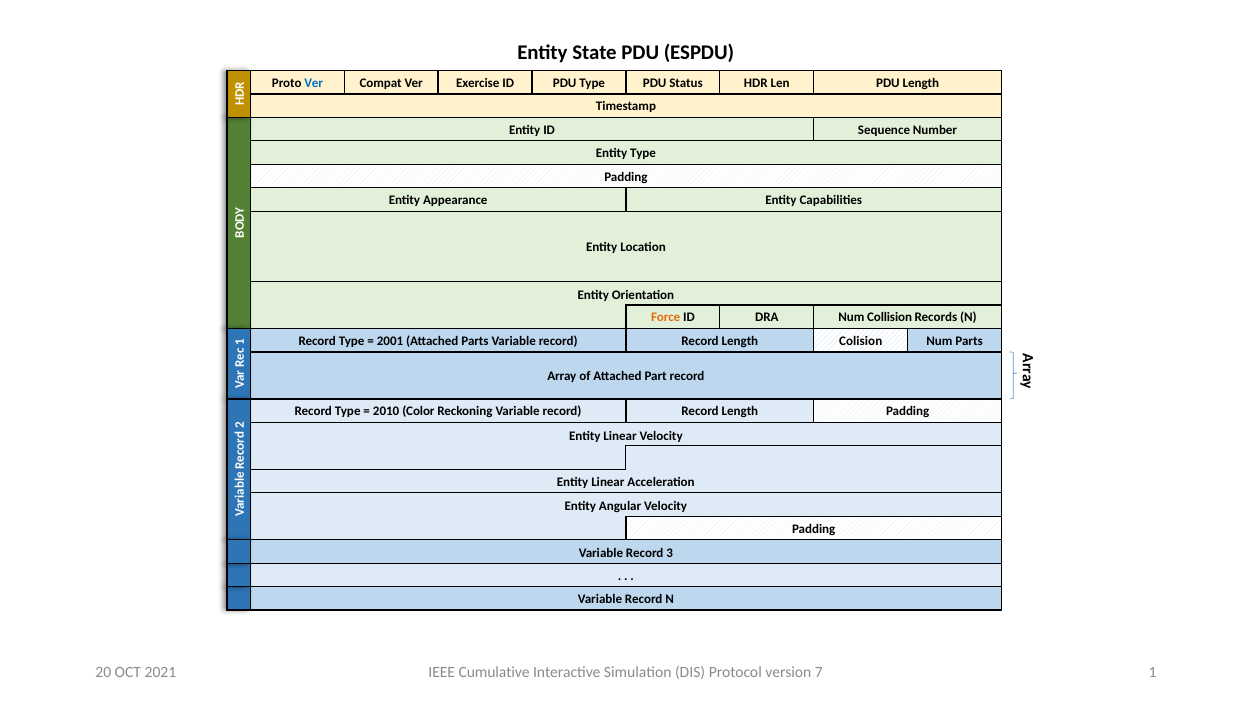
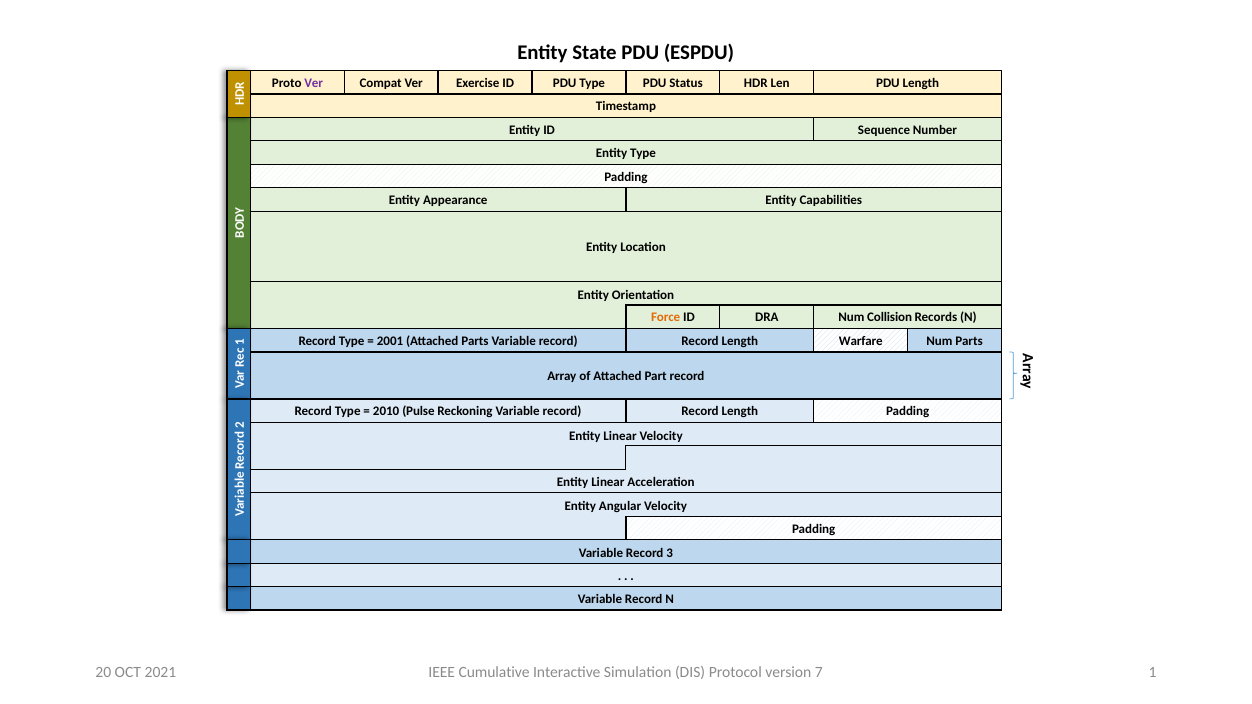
Ver colour: blue -> purple (314, 83)
Colision: Colision -> Warfare (861, 341)
Color: Color -> Pulse (418, 412)
